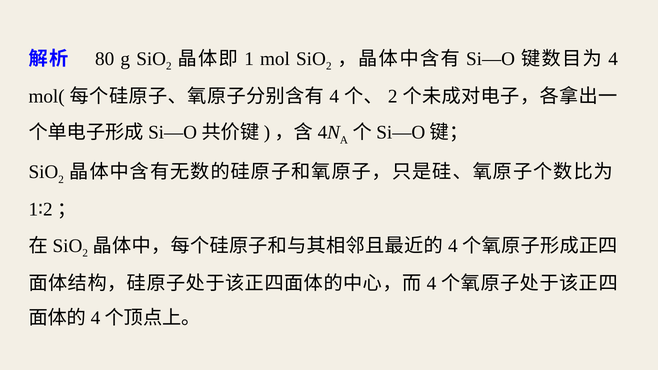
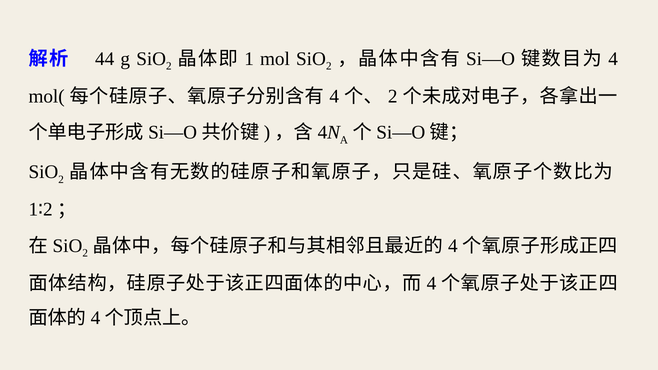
80: 80 -> 44 (105, 59)
